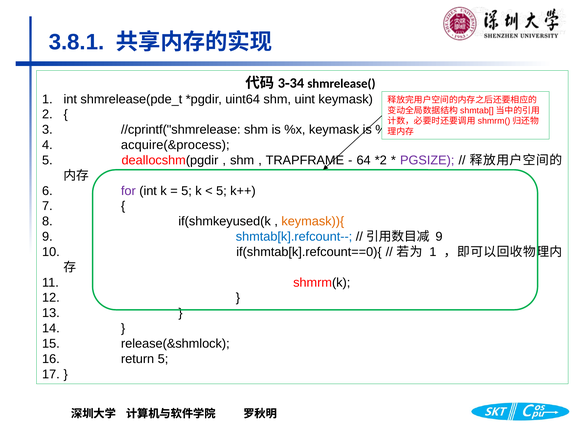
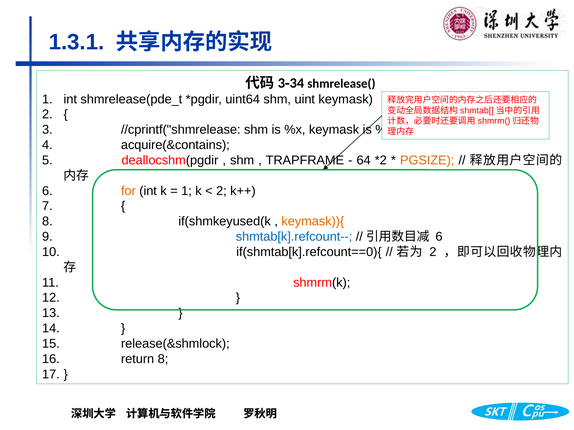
3.8.1: 3.8.1 -> 1.3.1 (77, 42)
acquire(&process: acquire(&process -> acquire(&contains (175, 145)
PGSIZE colour: purple -> orange (427, 160)
for colour: purple -> orange (128, 191)
5: 5 -> 1 (186, 191)
5: 5 -> 2 (221, 191)
9: 9 -> 6 (439, 237)
1: 1 -> 2 (433, 252)
return 5: 5 -> 8 (163, 359)
